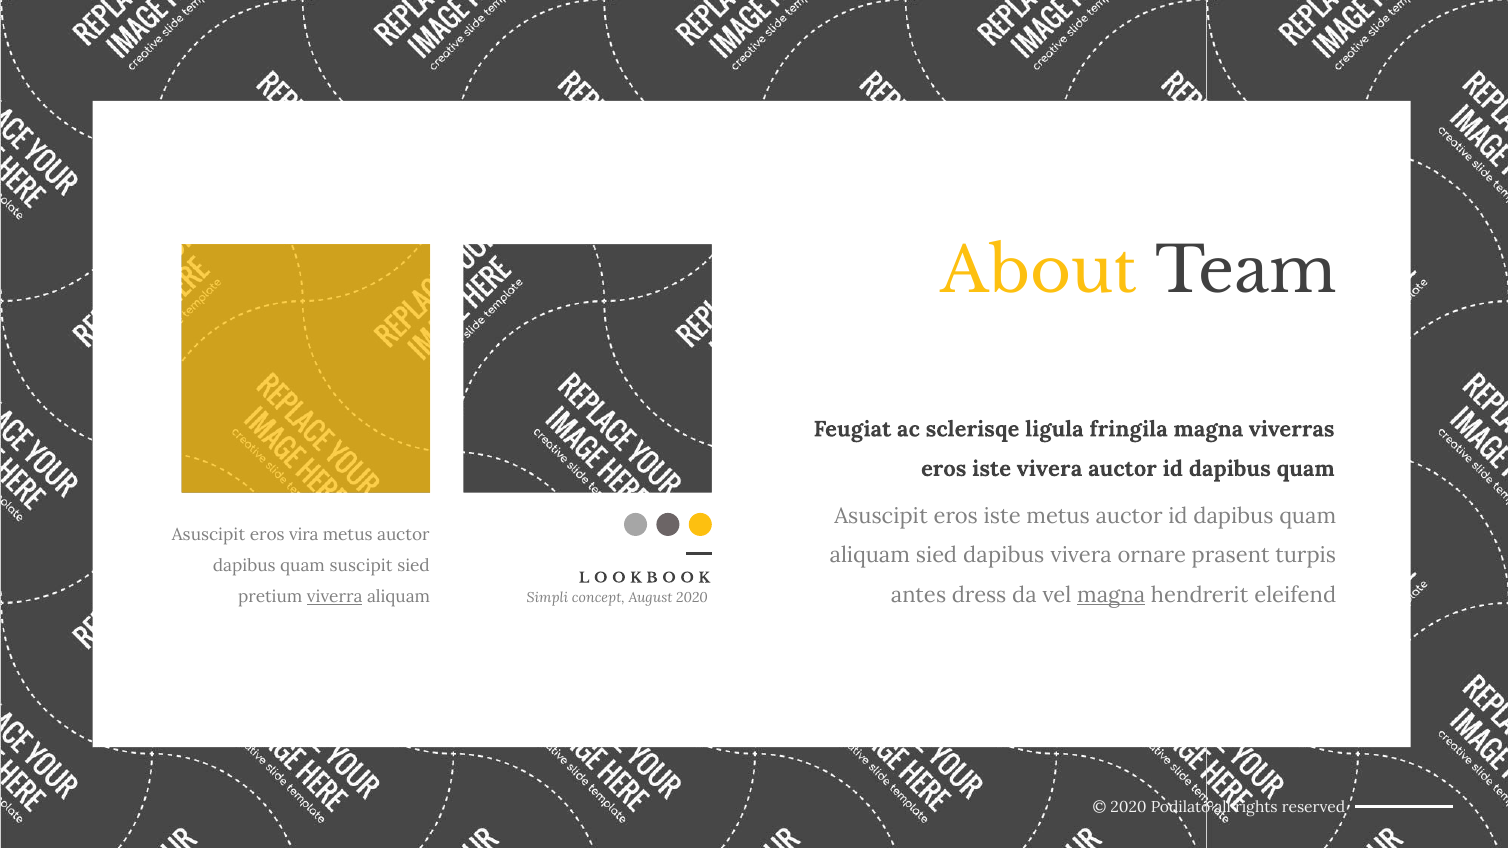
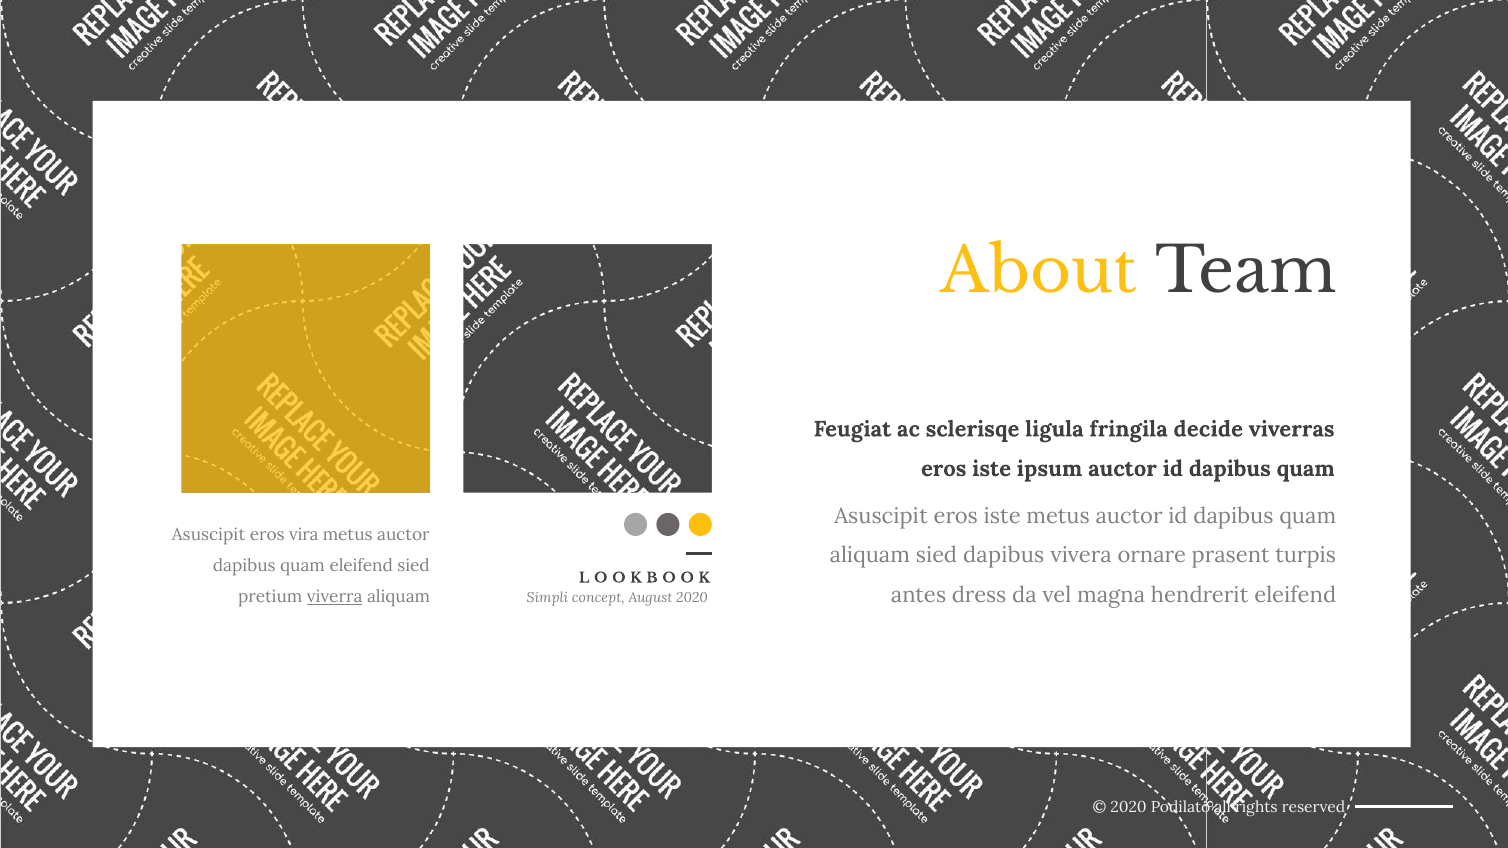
fringila magna: magna -> decide (1208, 429)
iste vivera: vivera -> ipsum (1049, 469)
quam suscipit: suscipit -> eleifend (361, 566)
magna underline: present -> none (1111, 595)
